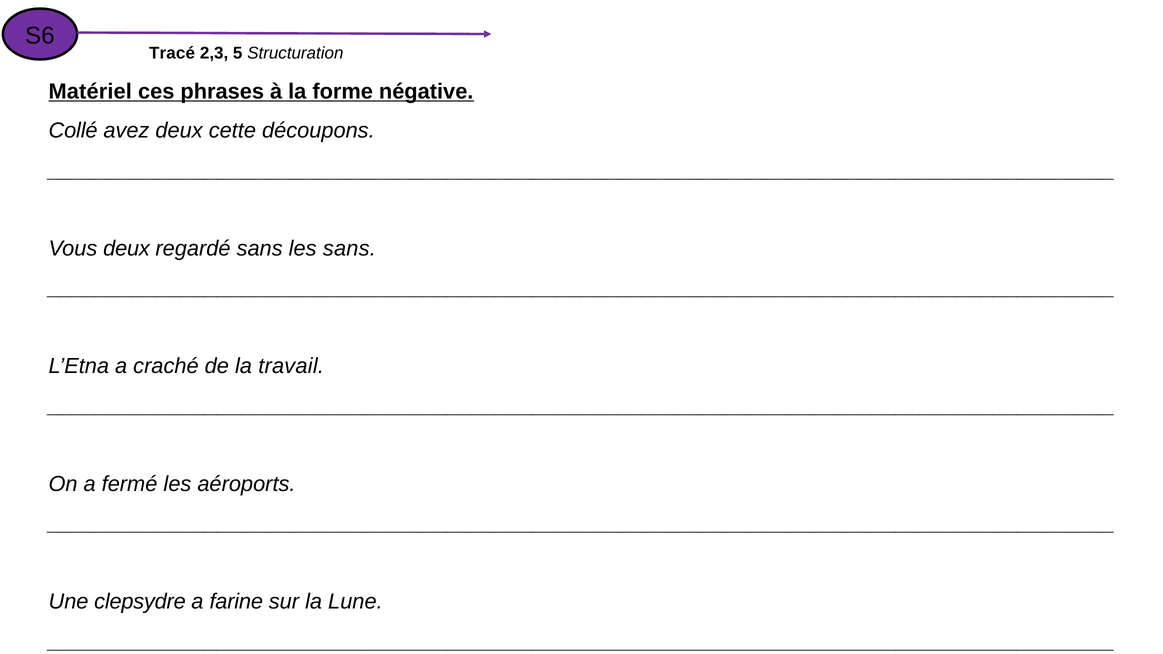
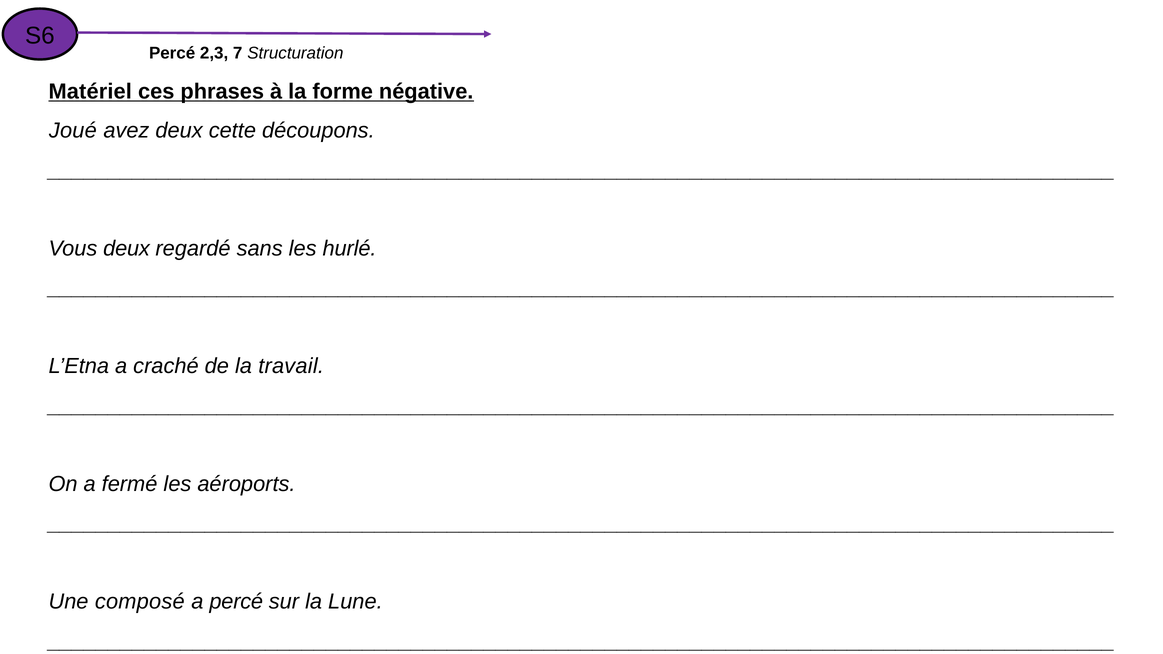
Tracé: Tracé -> Percé (172, 53)
5: 5 -> 7 (238, 53)
Collé: Collé -> Joué (73, 131)
les sans: sans -> hurlé (350, 249)
clepsydre: clepsydre -> composé (140, 602)
a farine: farine -> percé (236, 602)
